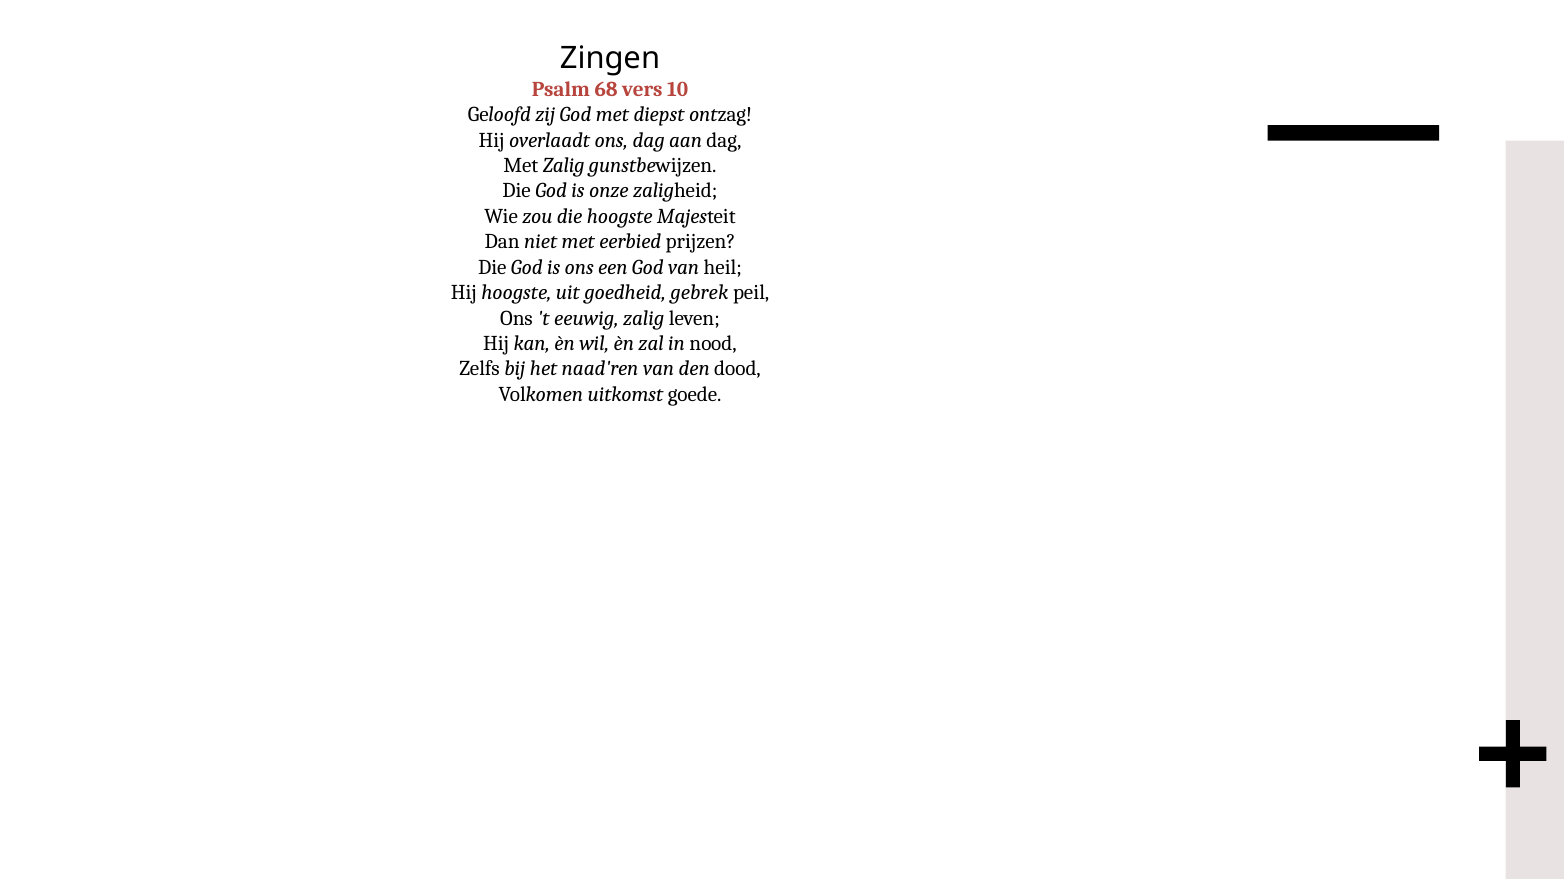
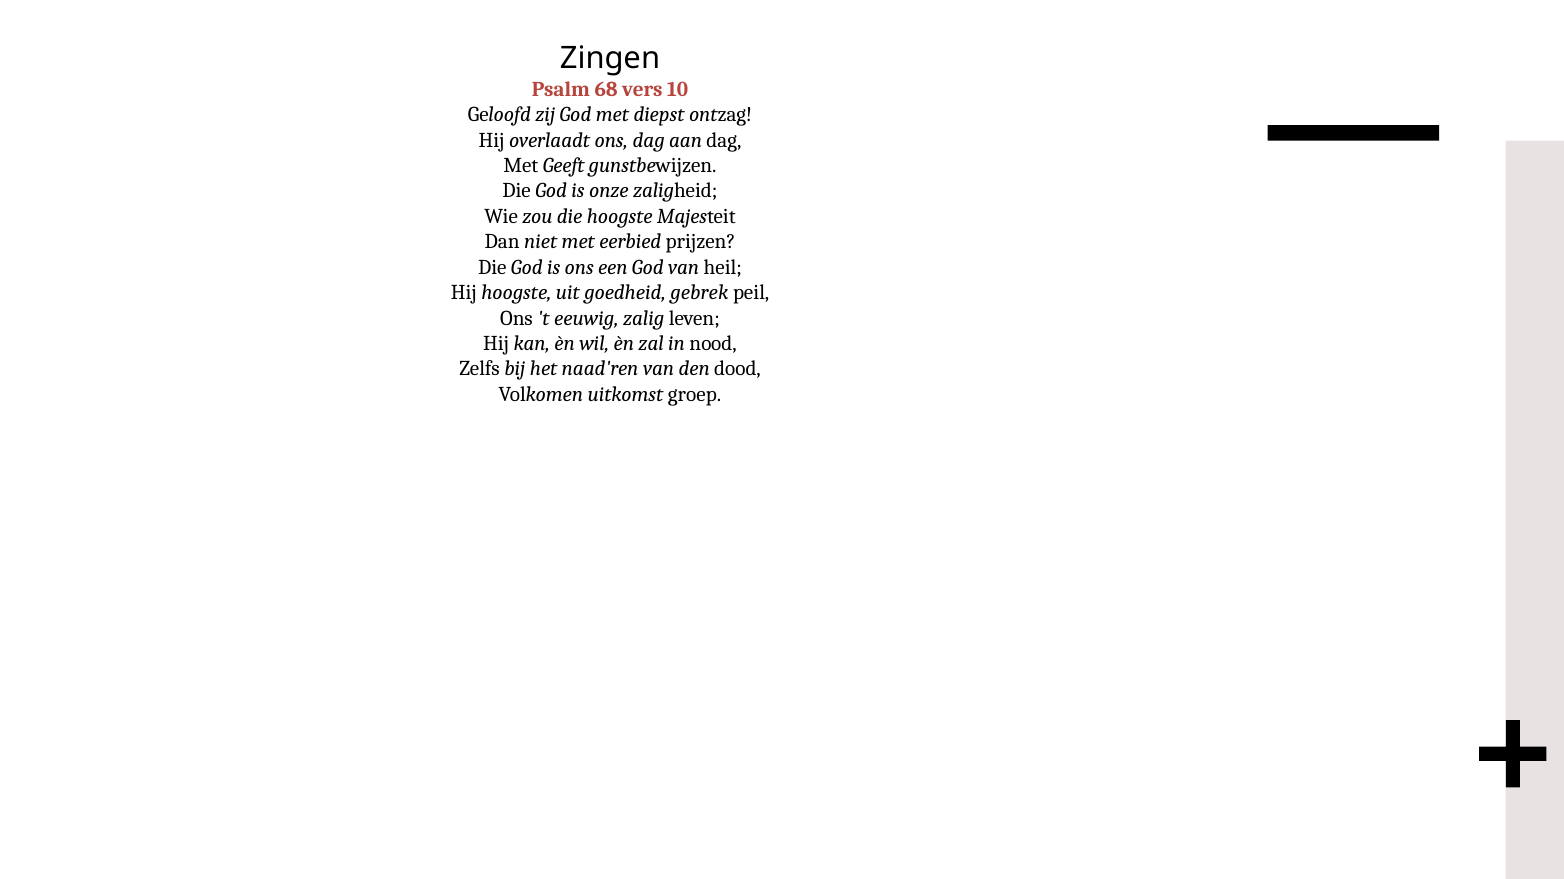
Met Zalig: Zalig -> Geeft (564, 166)
goede: goede -> groep (695, 395)
